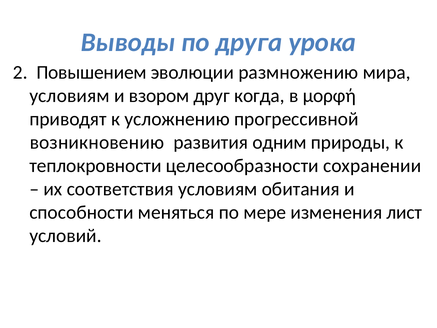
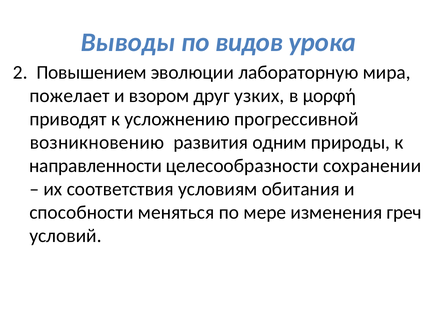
друга: друга -> видов (249, 42)
размножению: размножению -> лабораторную (298, 72)
условиям: условиям -> пожелает (70, 96)
когда: когда -> узких (259, 96)
теплокровности: теплокровности -> направленности (95, 166)
лист: лист -> греч (404, 212)
